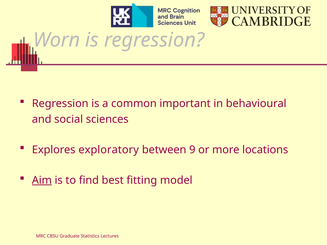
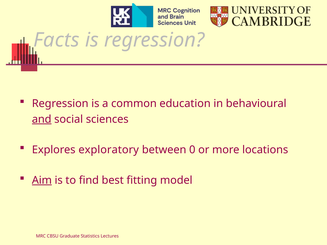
Worn: Worn -> Facts (56, 40)
important: important -> education (185, 104)
and underline: none -> present (42, 119)
9: 9 -> 0 (192, 150)
